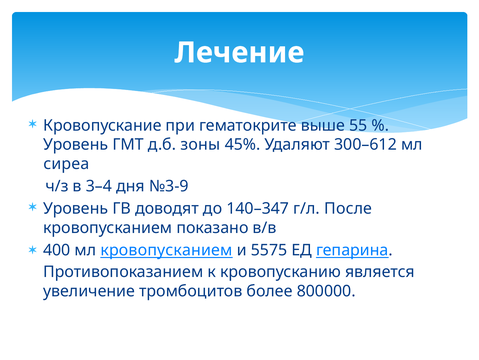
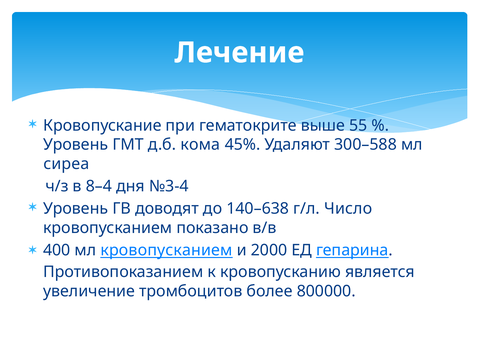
зоны: зоны -> кома (200, 144)
300–612: 300–612 -> 300–588 (366, 144)
3–4: 3–4 -> 8–4 (99, 186)
№3-9: №3-9 -> №3-4 (169, 186)
140–347: 140–347 -> 140–638 (258, 208)
После: После -> Число (348, 208)
5575: 5575 -> 2000 (269, 250)
